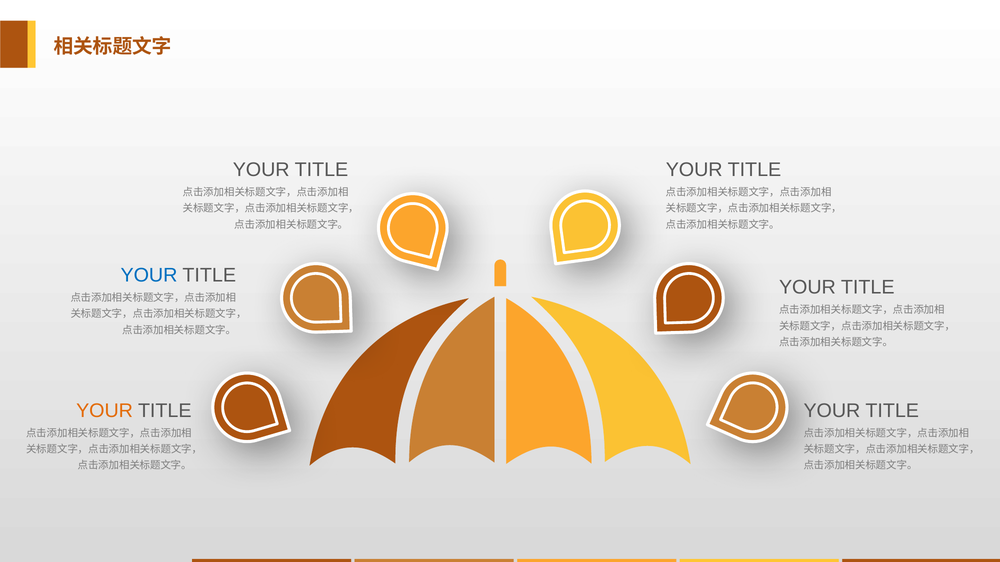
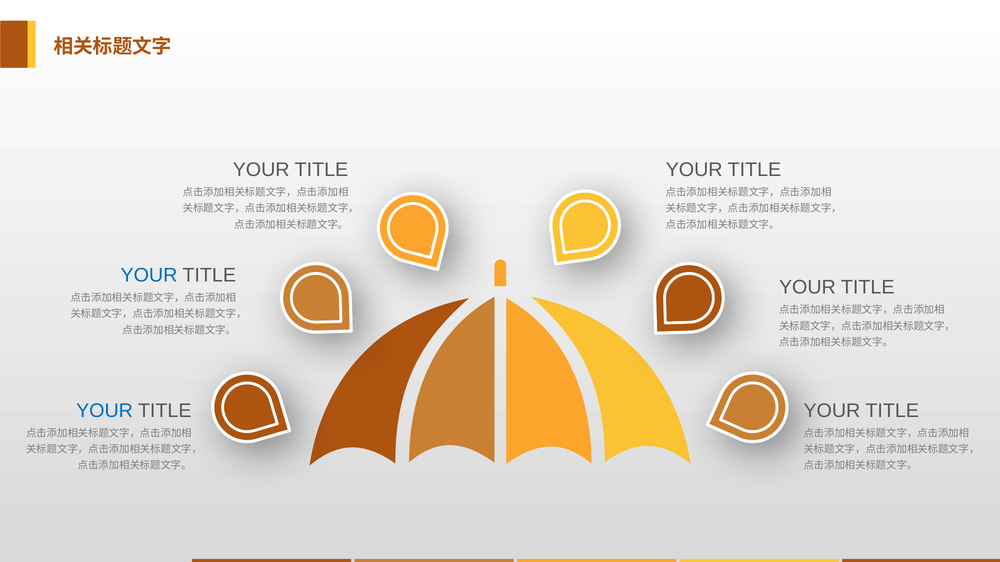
YOUR colour: orange -> blue (105, 411)
